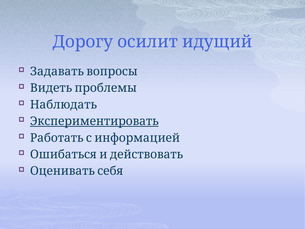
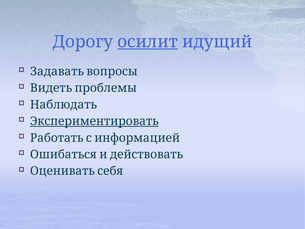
осилит underline: none -> present (148, 42)
